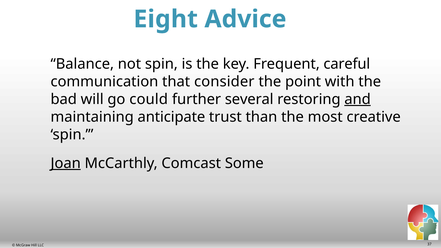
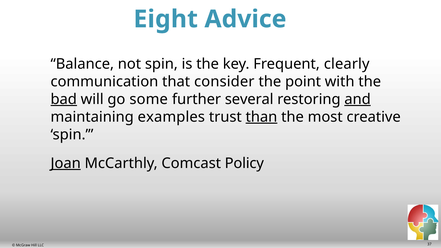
careful: careful -> clearly (347, 64)
bad underline: none -> present (64, 99)
could: could -> some (149, 99)
anticipate: anticipate -> examples (171, 117)
than underline: none -> present (261, 117)
Some: Some -> Policy (244, 163)
